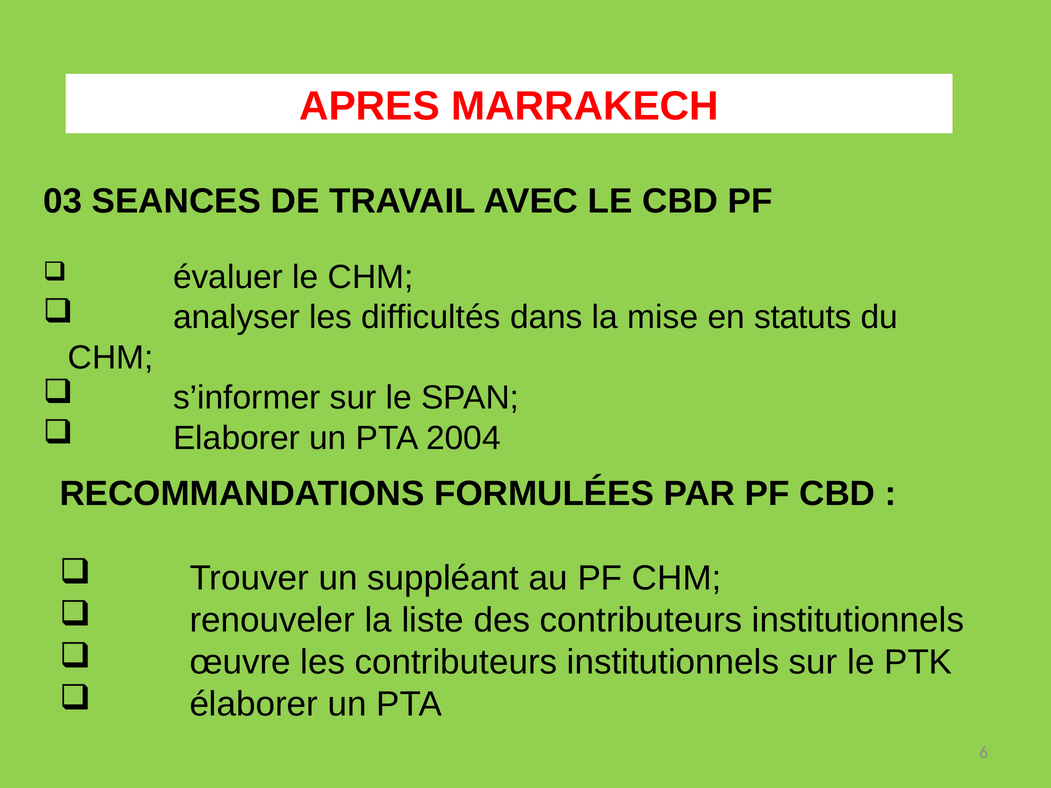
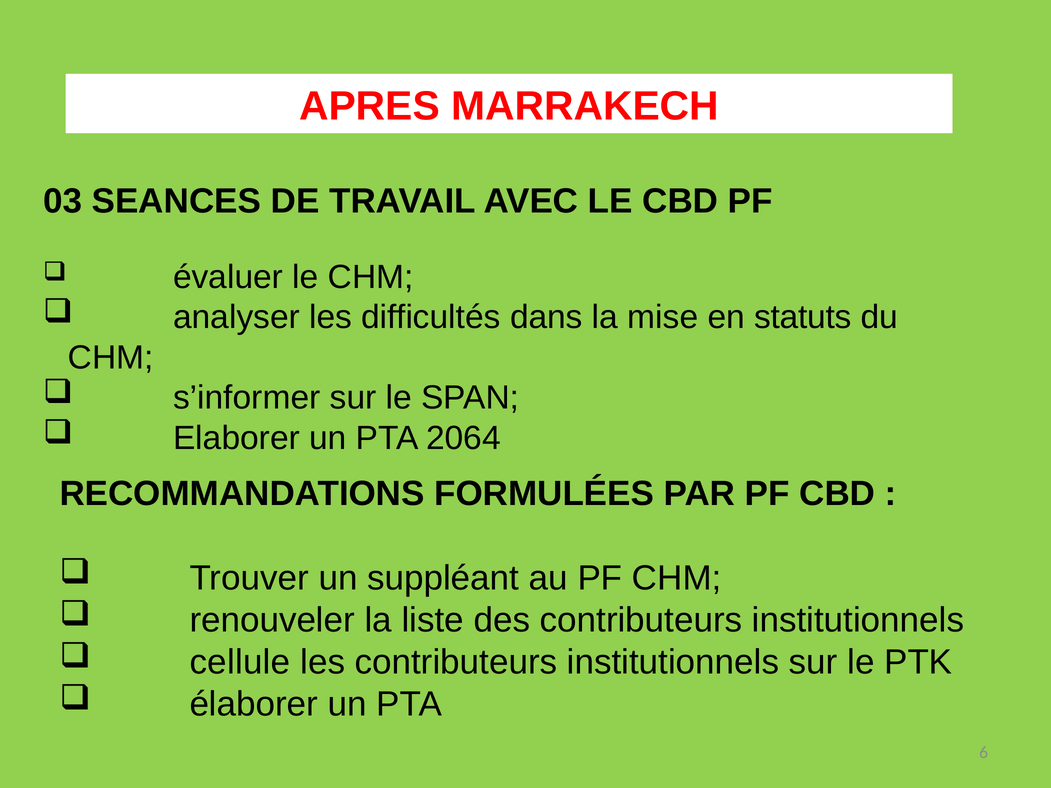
2004: 2004 -> 2064 (463, 438)
œuvre: œuvre -> cellule (240, 662)
